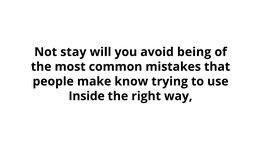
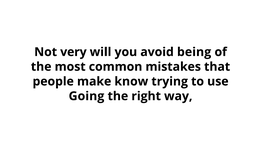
stay: stay -> very (73, 52)
Inside: Inside -> Going (86, 96)
